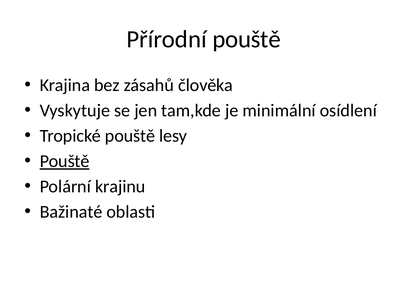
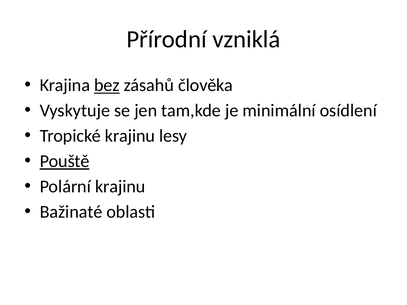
Přírodní pouště: pouště -> vzniklá (246, 39)
bez underline: none -> present (107, 85)
Tropické pouště: pouště -> krajinu (130, 136)
